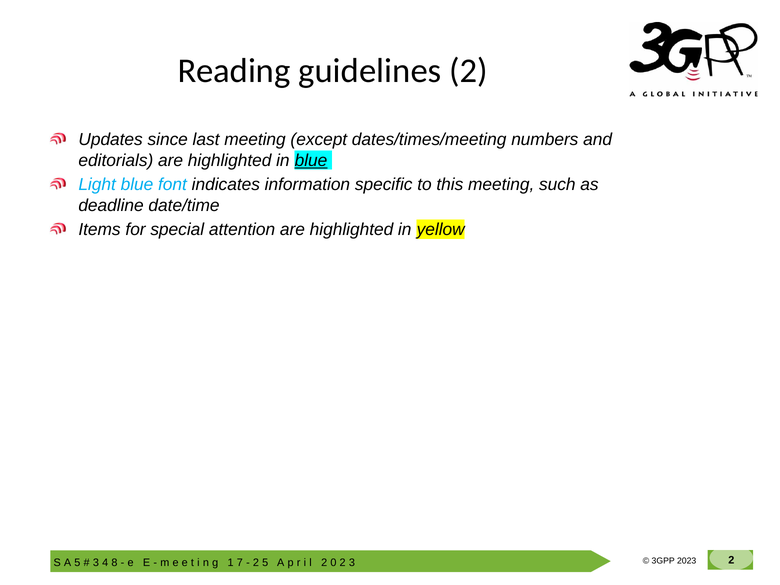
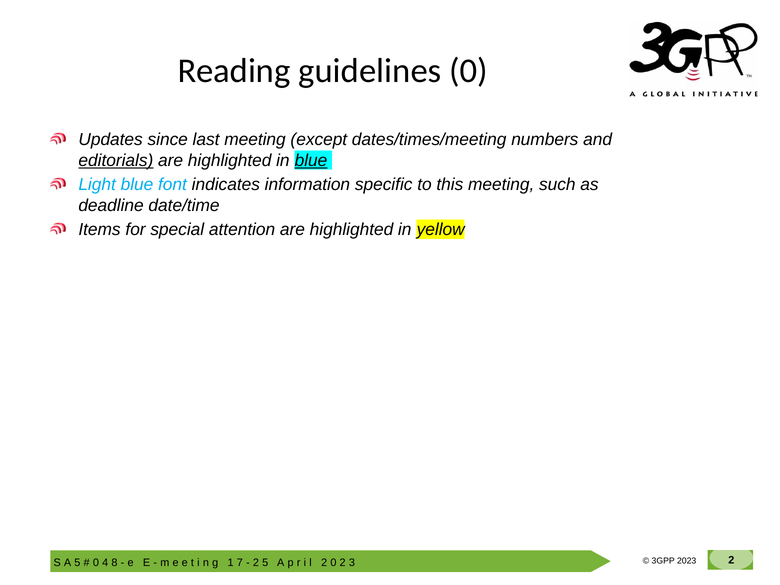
guidelines 2: 2 -> 0 (468, 71)
editorials underline: none -> present (116, 160)
3: 3 -> 0 (96, 562)
